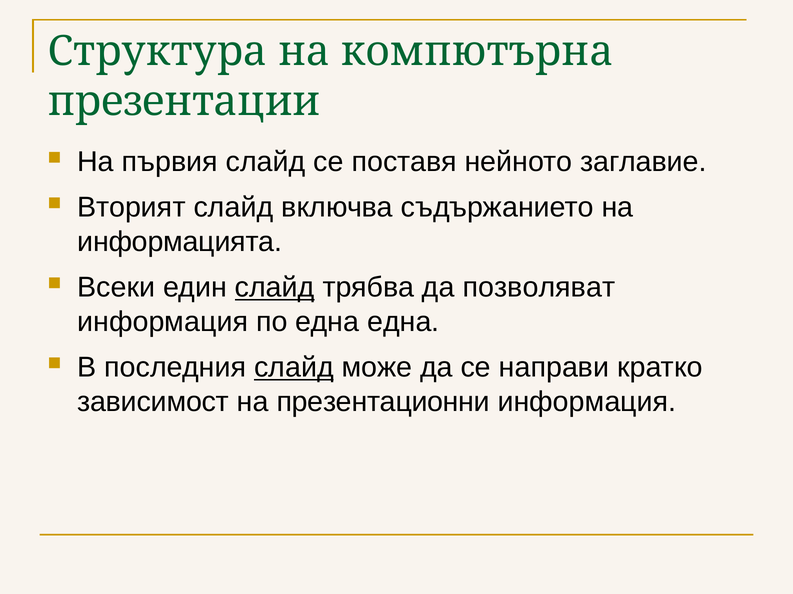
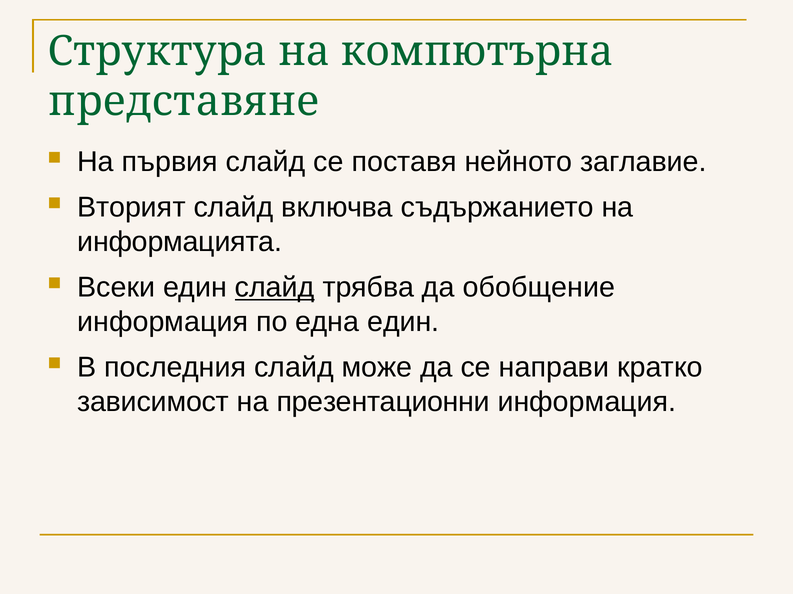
презентации: презентации -> представяне (184, 102)
позволяват: позволяват -> обобщение (539, 288)
една една: една -> един (403, 322)
слайд underline: present -> none (294, 368)
